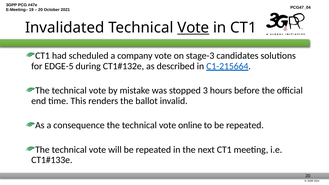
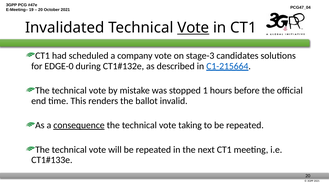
EDGE-5: EDGE-5 -> EDGE-0 (59, 66)
3: 3 -> 1 (205, 91)
consequence underline: none -> present (79, 125)
online: online -> taking (190, 125)
